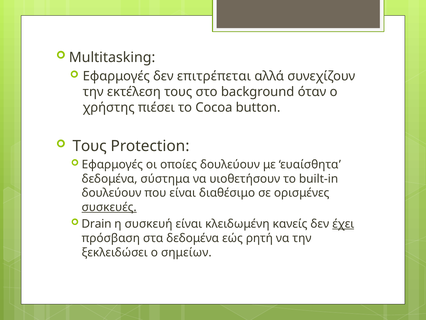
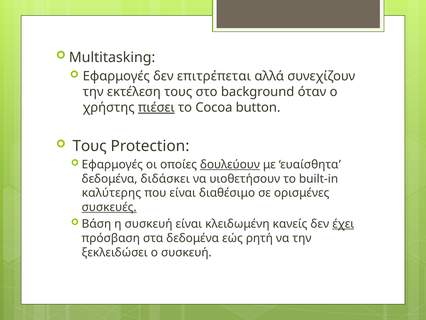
πιέσει underline: none -> present (156, 107)
δουλεύουν underline: none -> present (230, 164)
σύστημα: σύστημα -> διδάσκει (165, 179)
δουλεύουν: δουλεύουν -> καλύτερης (111, 193)
Drain: Drain -> Βάση (96, 224)
ο σημείων: σημείων -> συσκευή (186, 252)
